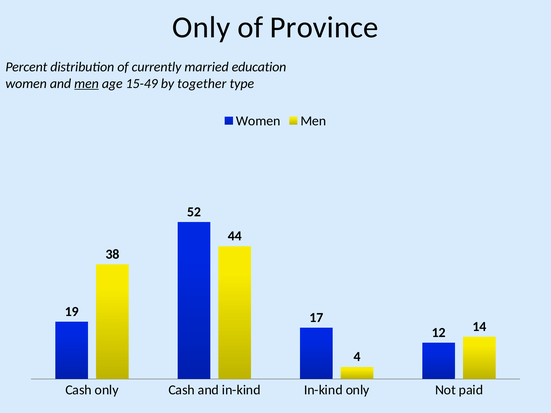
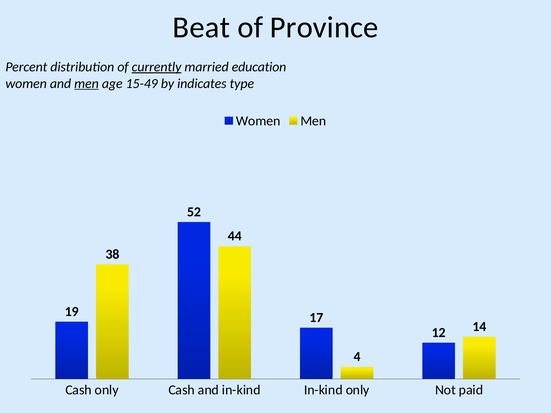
Only: Only -> Beat (201, 27)
currently underline: none -> present (157, 67)
together: together -> indicates (202, 84)
